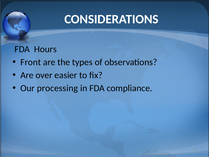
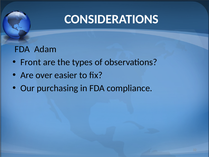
Hours: Hours -> Adam (45, 49)
processing: processing -> purchasing (57, 88)
